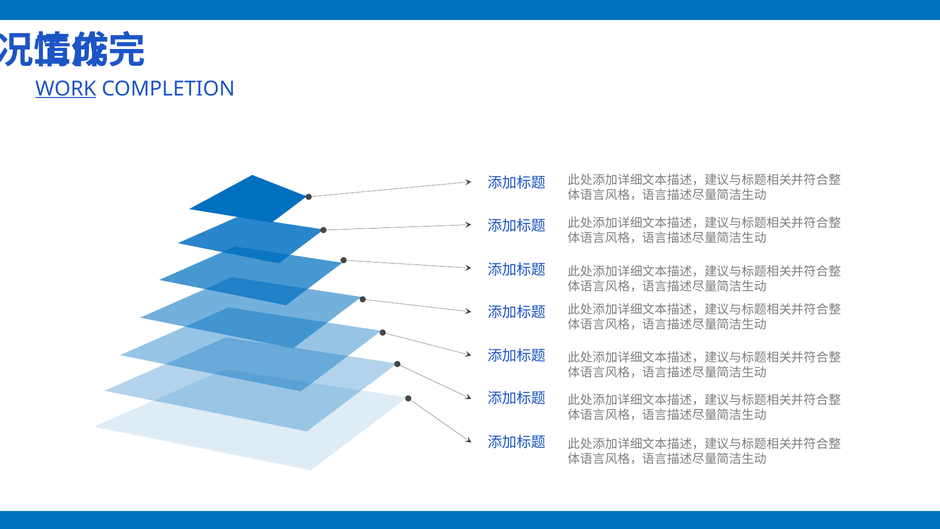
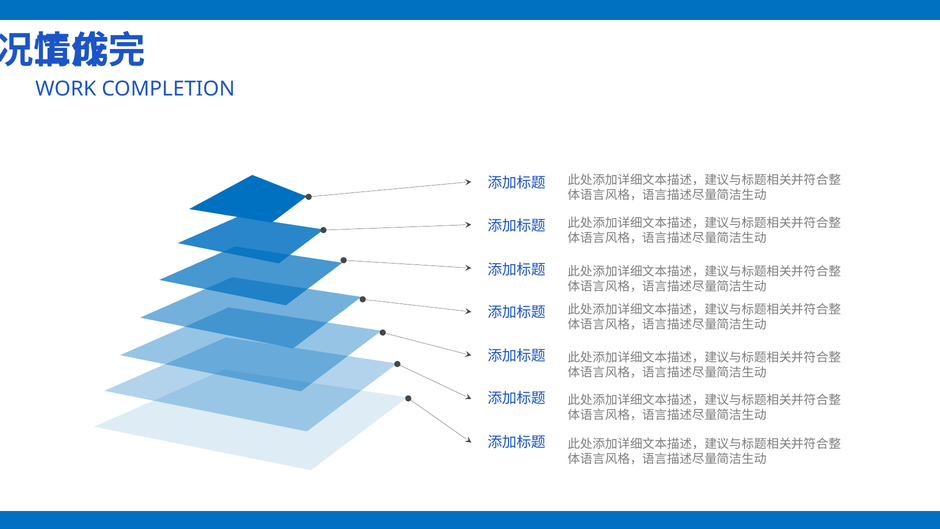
WORK underline: present -> none (66, 89)
